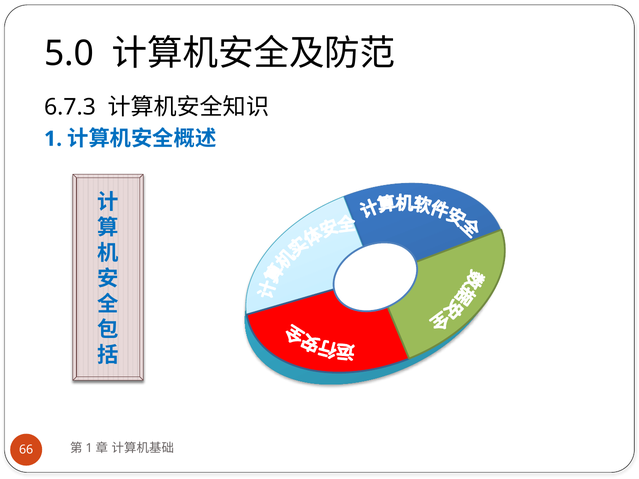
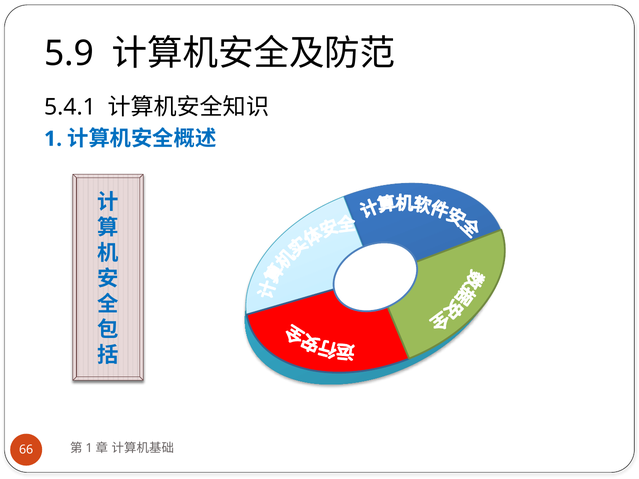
5.0: 5.0 -> 5.9 (69, 53)
6.7.3: 6.7.3 -> 5.4.1 (70, 107)
